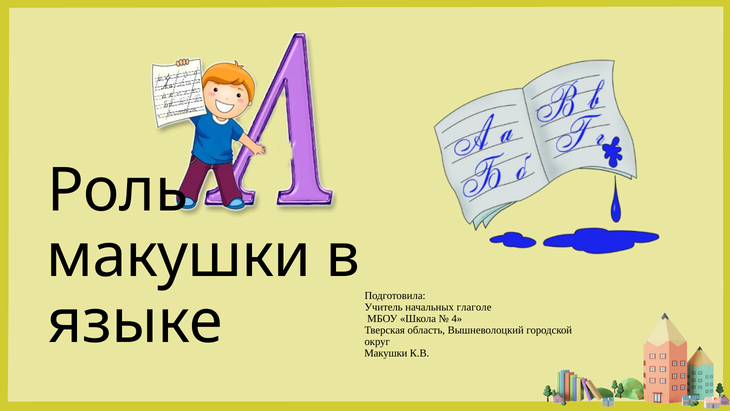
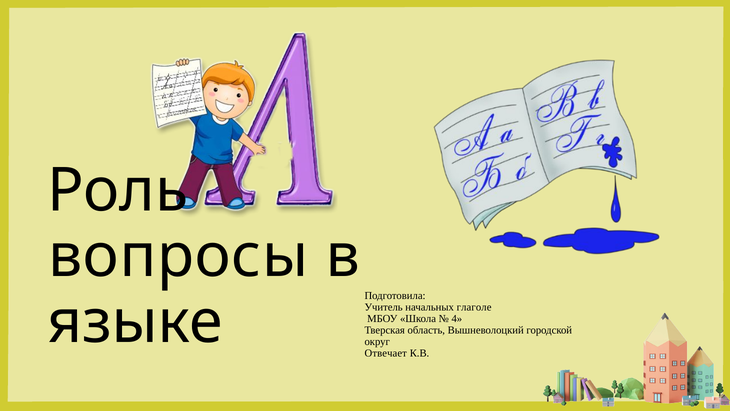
макушки: макушки -> вопросы (178, 256)
Макушки: Макушки -> Отвечает (386, 353)
